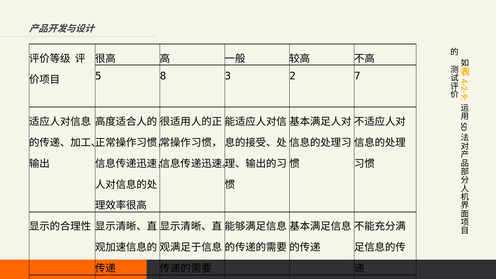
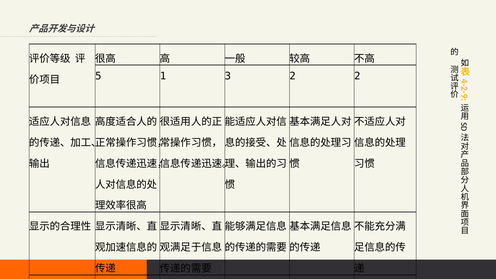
8: 8 -> 1 (163, 76)
2 7: 7 -> 2 (357, 76)
